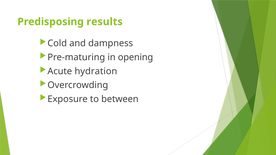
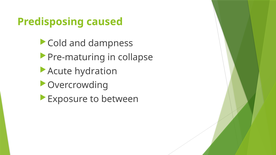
results: results -> caused (105, 22)
opening: opening -> collapse (135, 57)
